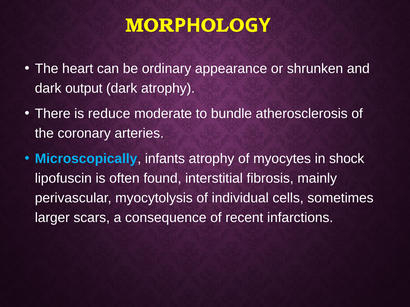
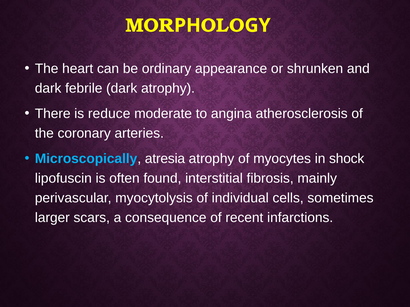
output: output -> febrile (84, 89)
bundle: bundle -> angina (231, 114)
infants: infants -> atresia (165, 159)
